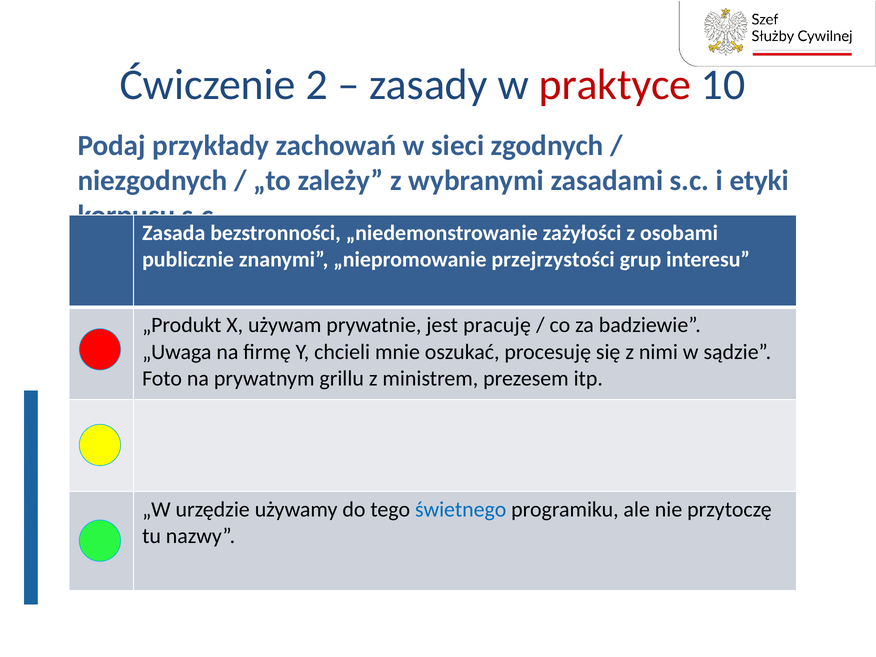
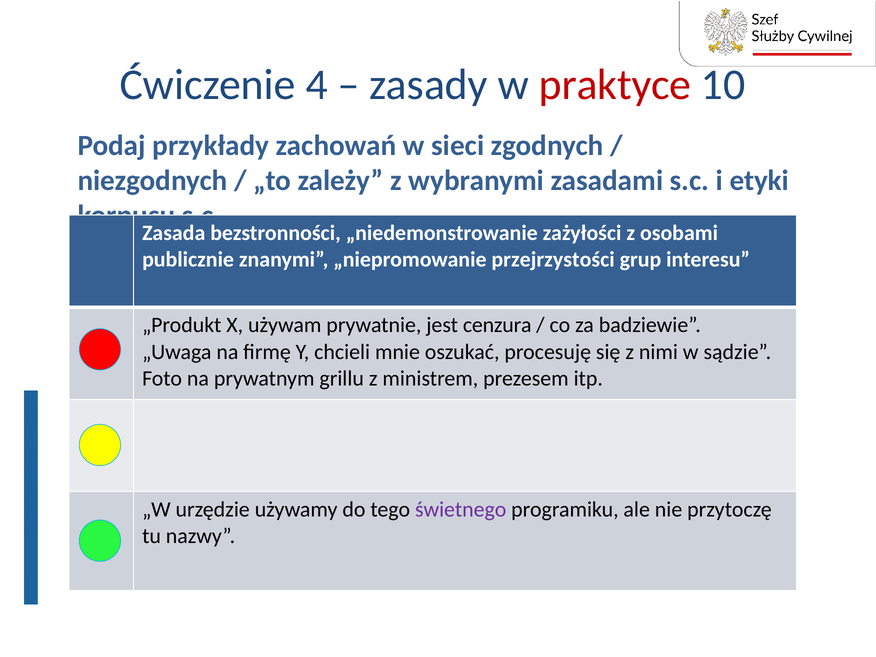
2: 2 -> 4 (317, 85)
pracuję: pracuję -> cenzura (497, 325)
świetnego colour: blue -> purple (461, 510)
